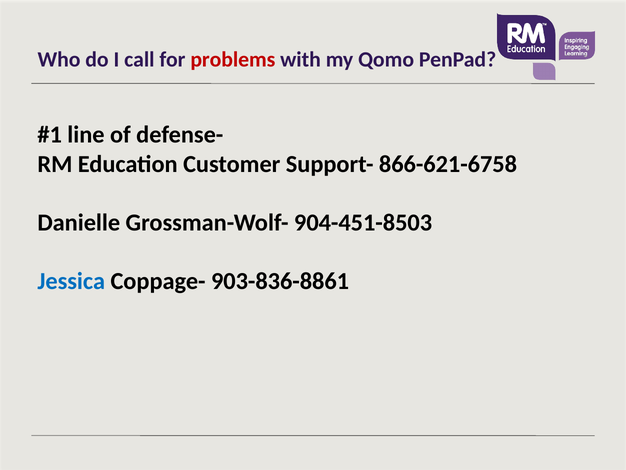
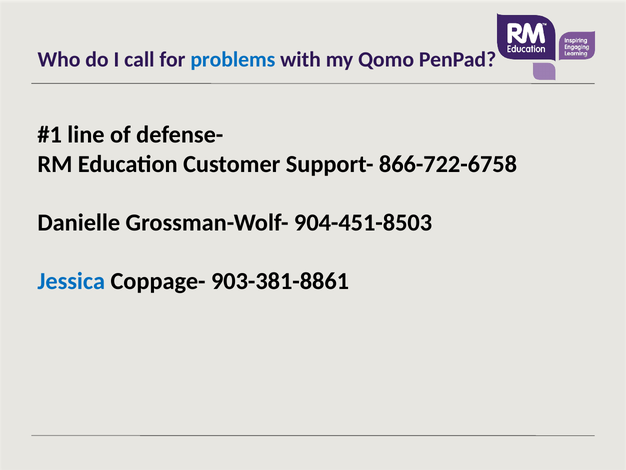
problems colour: red -> blue (233, 59)
866-621-6758: 866-621-6758 -> 866-722-6758 (448, 164)
903-836-8861: 903-836-8861 -> 903-381-8861 (280, 281)
